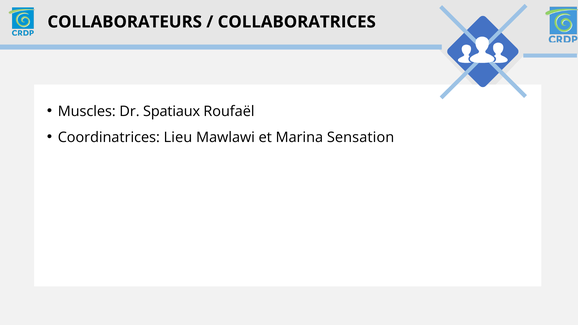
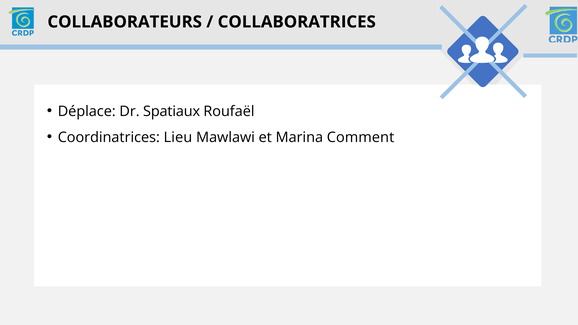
Muscles: Muscles -> Déplace (87, 111)
Sensation: Sensation -> Comment (361, 137)
